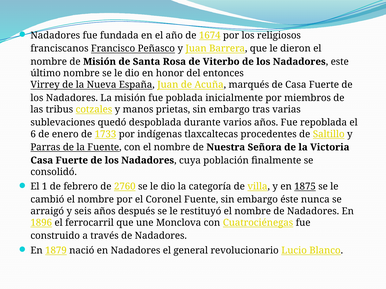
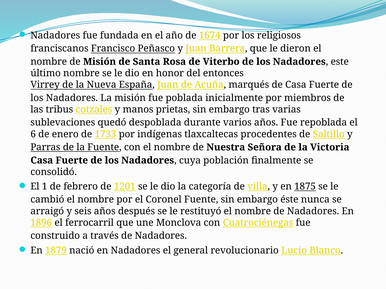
2760: 2760 -> 1201 (125, 187)
